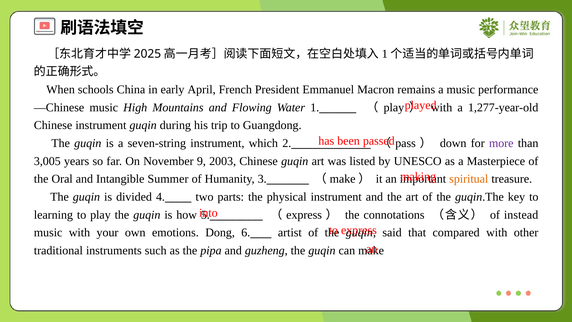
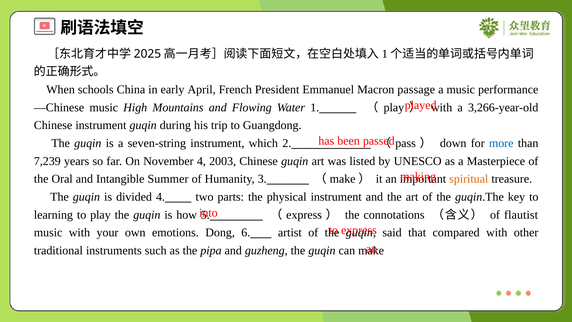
remains: remains -> passage (416, 89)
1,277-year-old: 1,277-year-old -> 3,266-year-old (503, 107)
more colour: purple -> blue (501, 143)
3,005: 3,005 -> 7,239 (47, 161)
November 9: 9 -> 4 (201, 161)
instead: instead -> flautist (521, 215)
